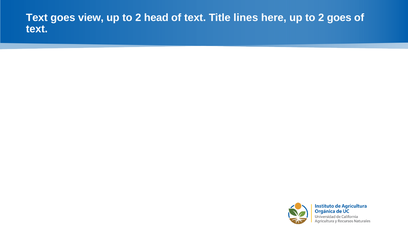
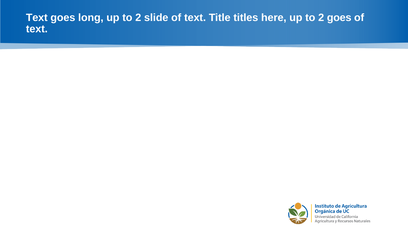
view: view -> long (91, 18)
head: head -> slide (156, 18)
lines: lines -> titles (246, 18)
